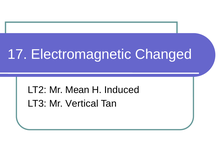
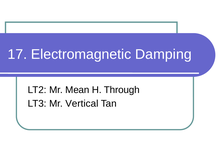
Changed: Changed -> Damping (163, 54)
Induced: Induced -> Through (122, 90)
